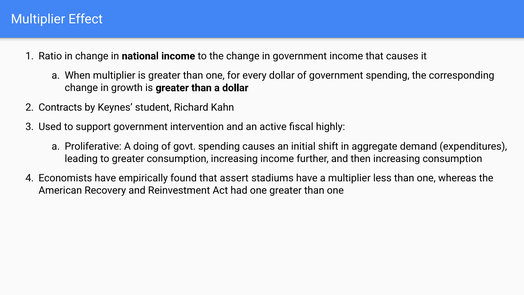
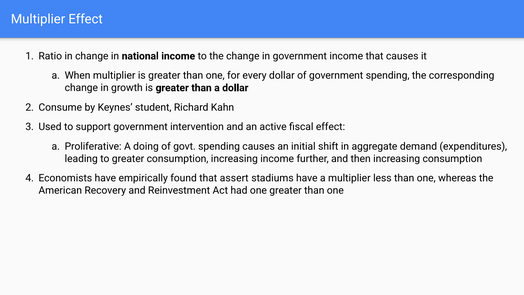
Contracts: Contracts -> Consume (60, 107)
fiscal highly: highly -> effect (330, 127)
